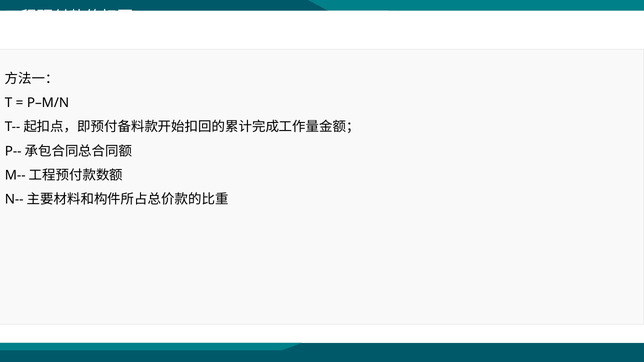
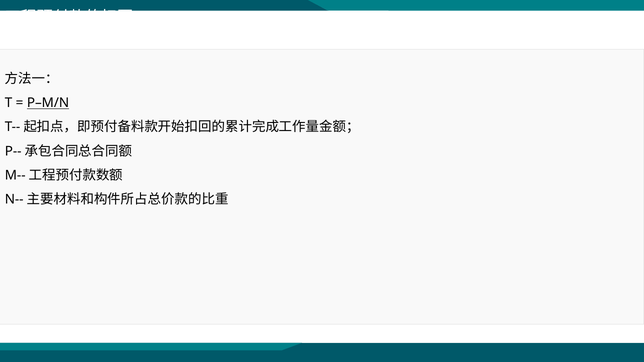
P–M/N underline: none -> present (48, 103)
